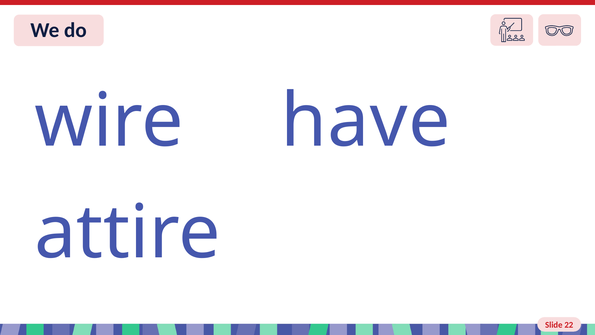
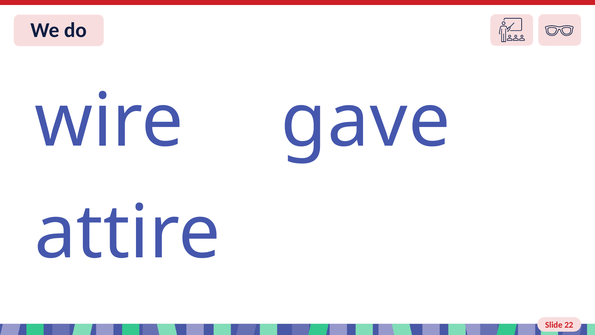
have: have -> gave (366, 121)
